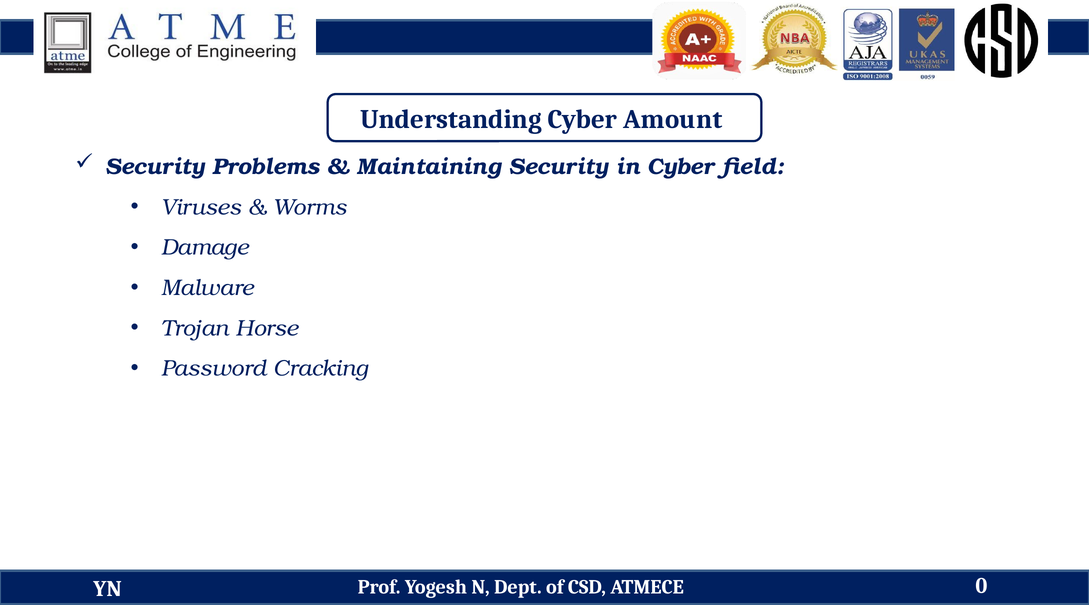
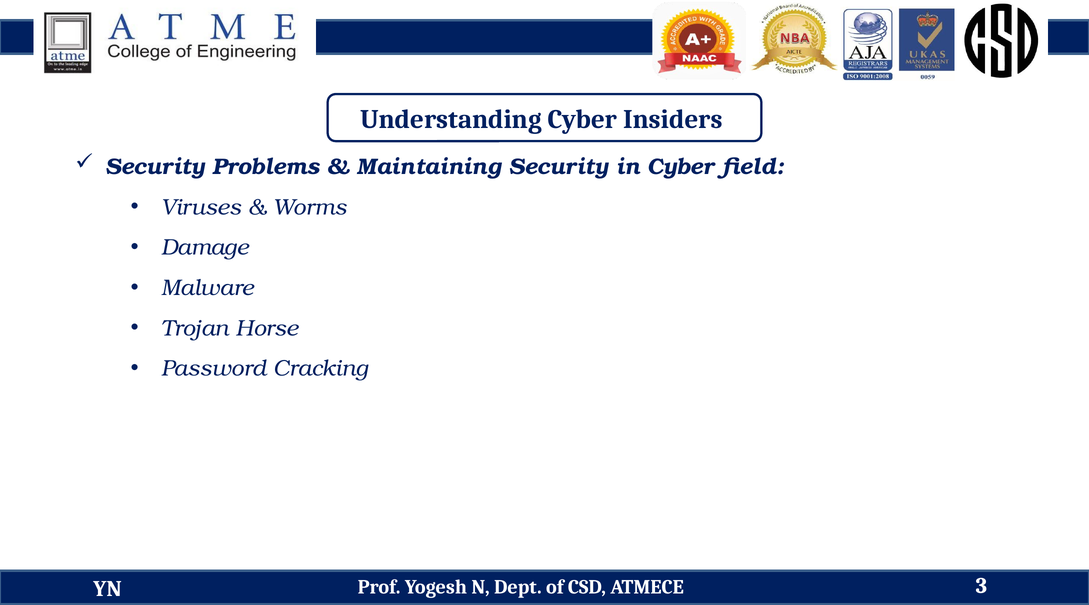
Amount: Amount -> Insiders (673, 119)
0: 0 -> 3 (981, 586)
